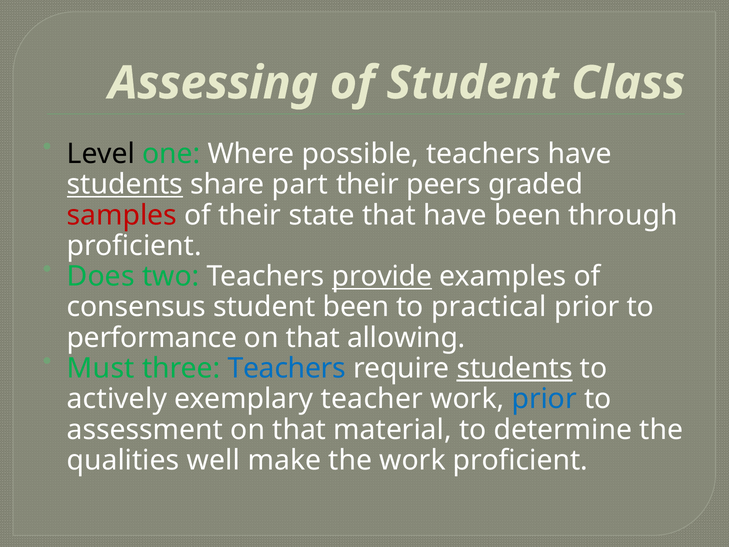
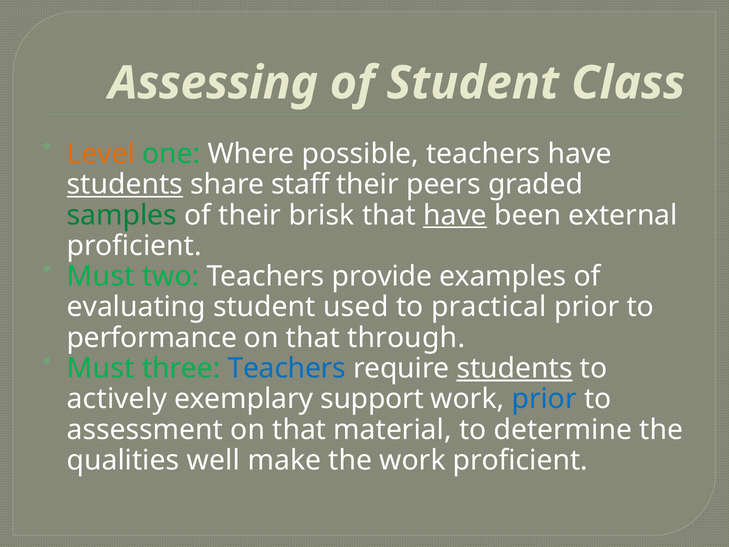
Level colour: black -> orange (101, 154)
part: part -> staff (300, 184)
samples colour: red -> green (122, 215)
state: state -> brisk (322, 215)
have underline: none -> present (455, 215)
through: through -> external (623, 215)
Does: Does -> Must (101, 276)
provide underline: present -> none (382, 276)
consensus: consensus -> evaluating (136, 307)
student been: been -> used (356, 307)
allowing: allowing -> through (406, 338)
teacher: teacher -> support (372, 399)
